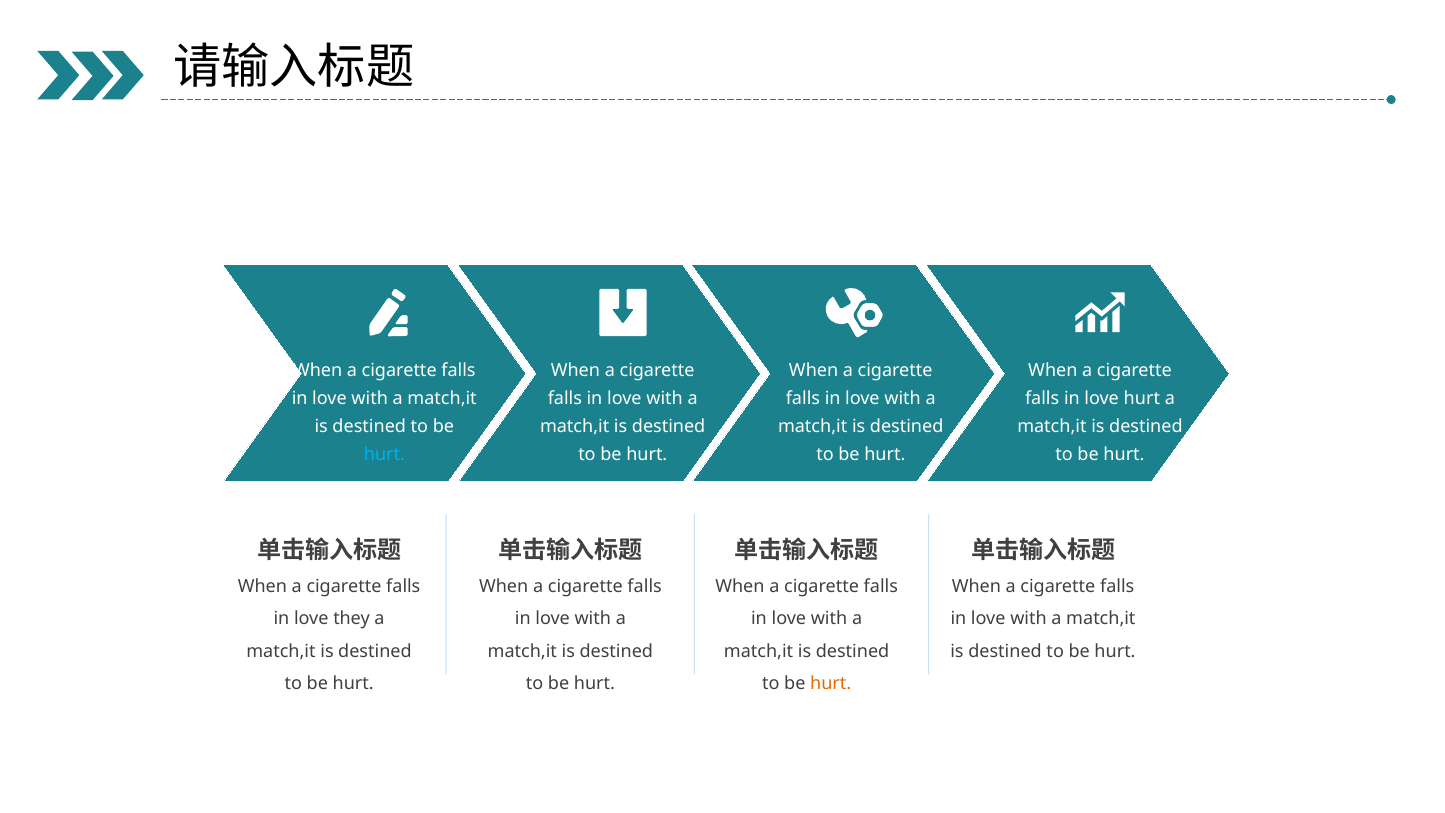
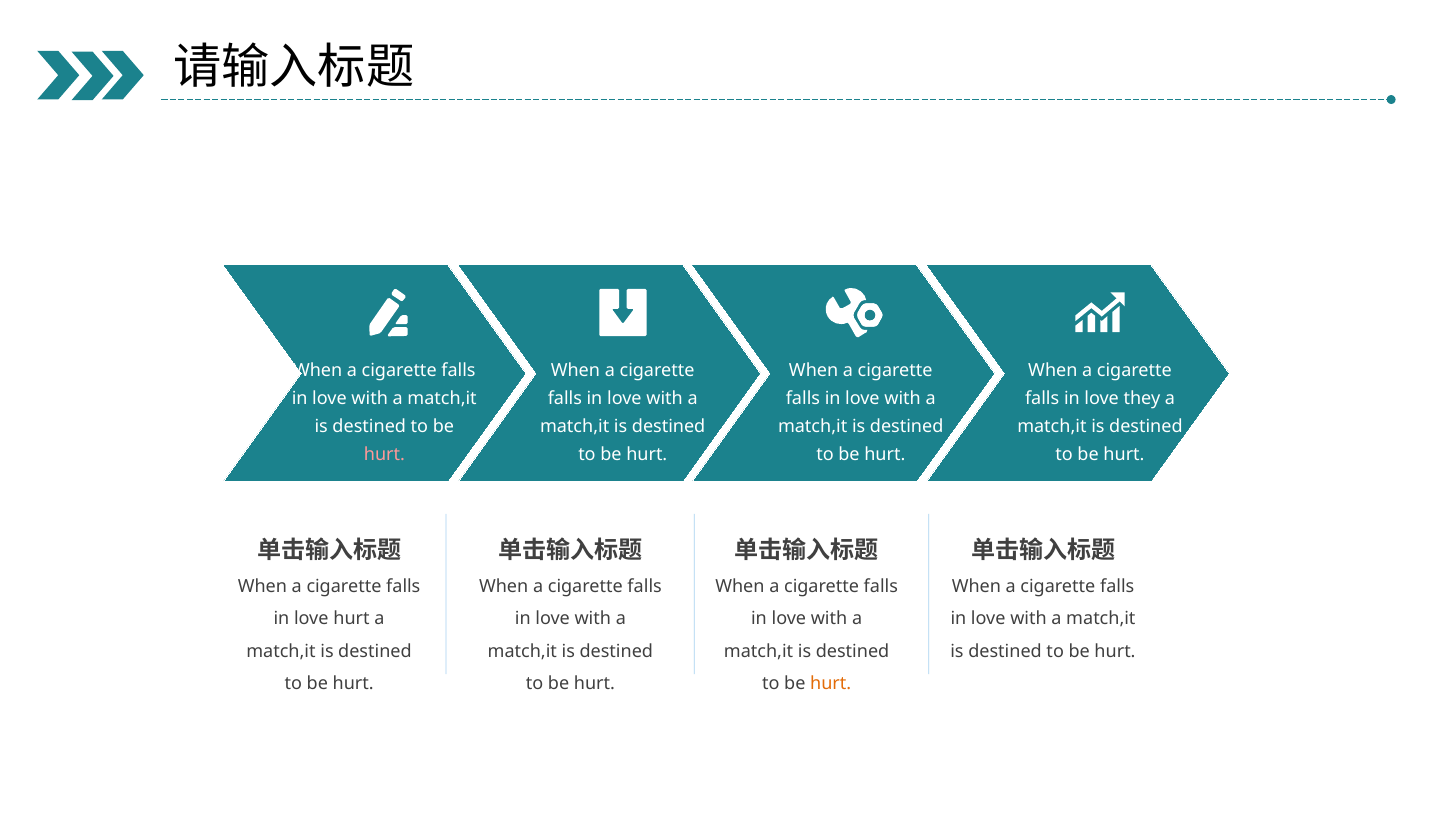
love hurt: hurt -> they (1142, 398)
hurt colour: light blue -> pink (384, 455)
love they: they -> hurt (352, 619)
